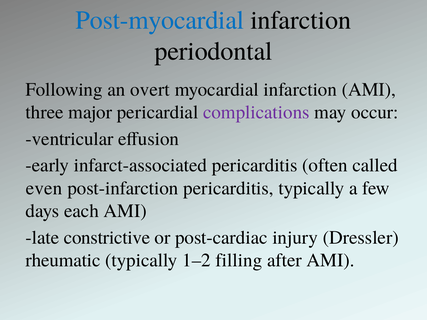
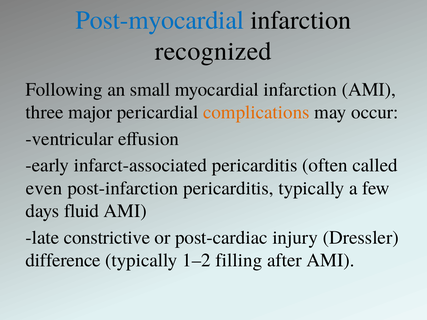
periodontal: periodontal -> recognized (213, 51)
overt: overt -> small (150, 90)
complications colour: purple -> orange (256, 112)
each: each -> fluid (82, 211)
rheumatic: rheumatic -> difference (63, 260)
